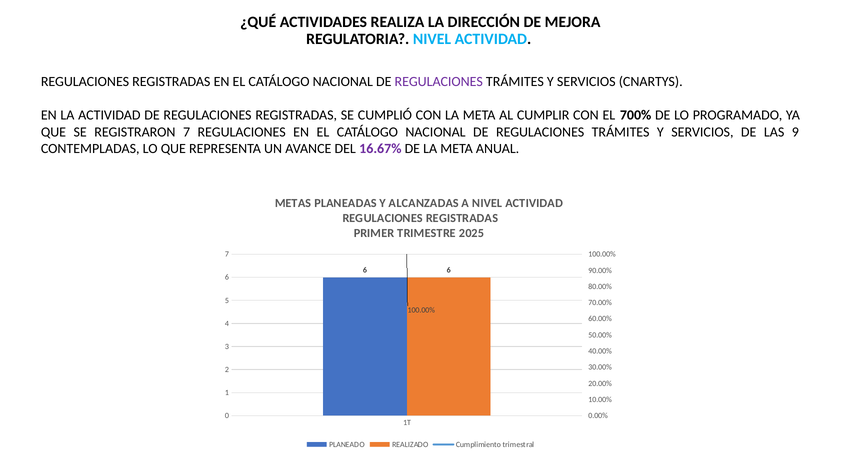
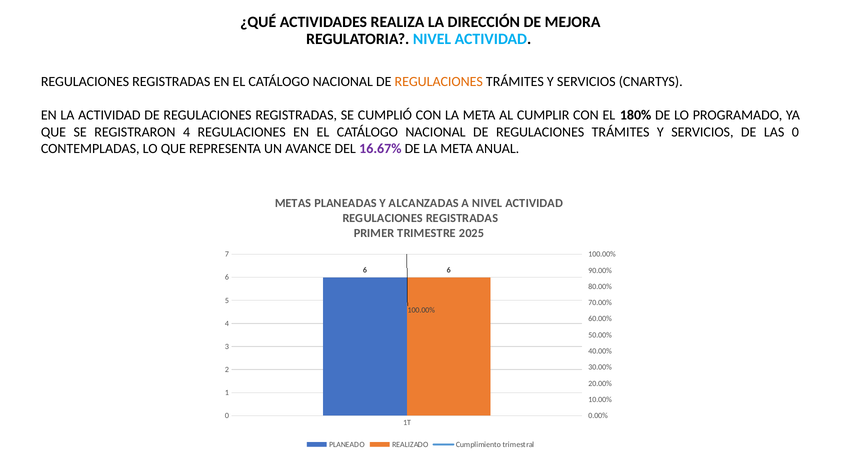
REGULACIONES colour: purple -> orange (439, 82)
700%: 700% -> 180% (636, 115)
REGISTRARON 7: 7 -> 4 (187, 132)
LAS 9: 9 -> 0 (795, 132)
